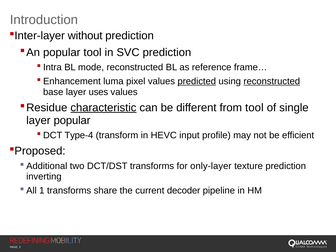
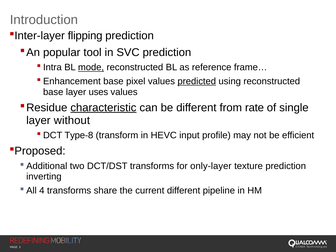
without: without -> flipping (85, 36)
mode underline: none -> present (91, 67)
luma: luma -> base (113, 81)
reconstructed underline: present -> none (272, 81)
from tool: tool -> rate (254, 108)
layer popular: popular -> without (72, 120)
Type-4: Type-4 -> Type-8 (79, 135)
1: 1 -> 4 (42, 190)
current decoder: decoder -> different (184, 190)
